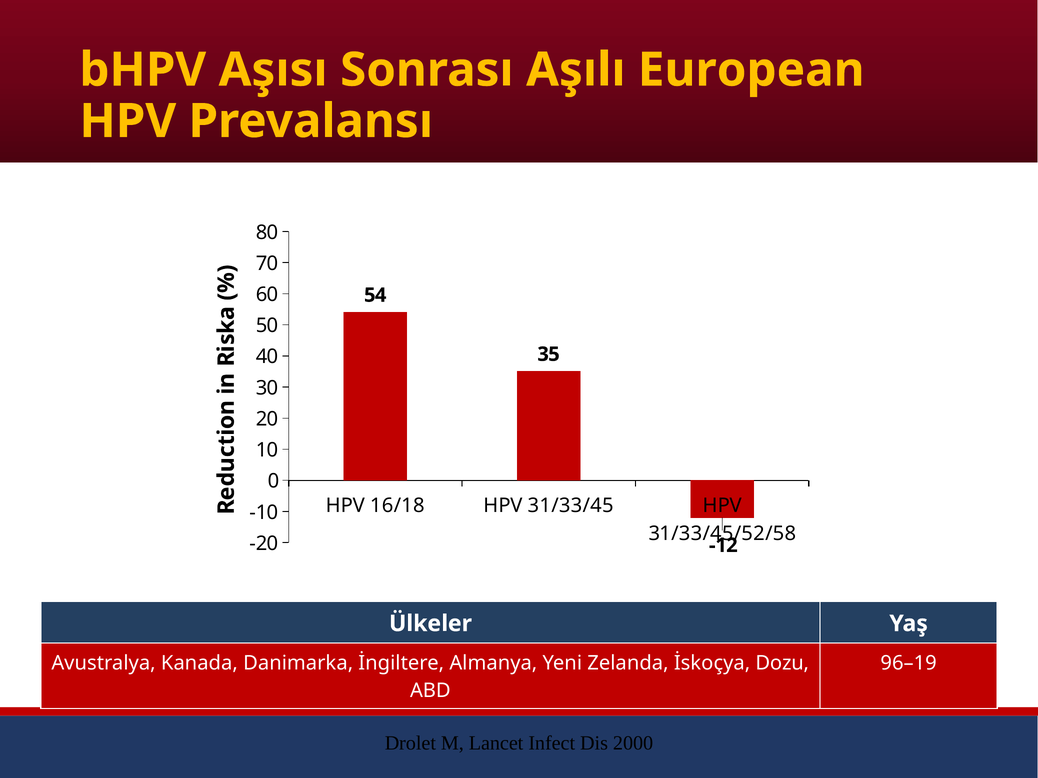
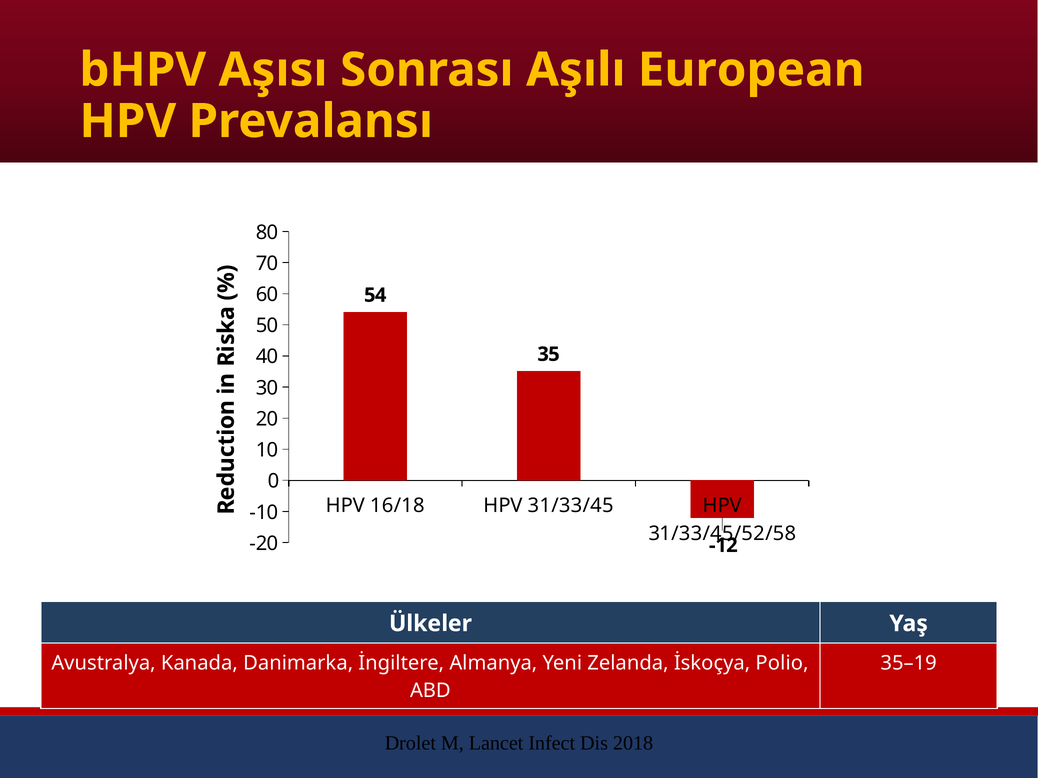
Dozu: Dozu -> Polio (782, 664)
96–19: 96–19 -> 35–19 (909, 664)
2000: 2000 -> 2018 (633, 744)
